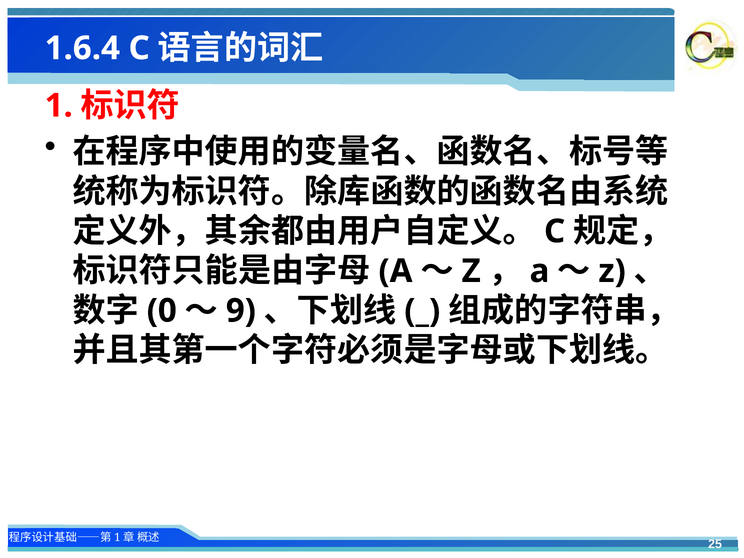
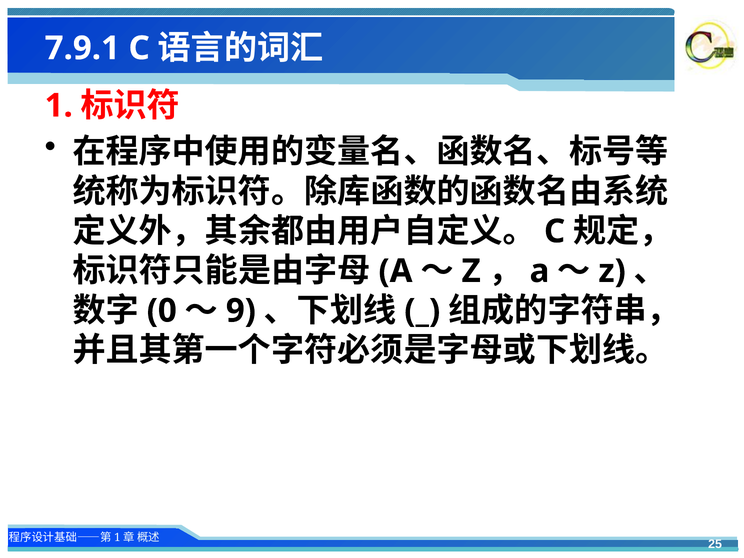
1.6.4: 1.6.4 -> 7.9.1 (82, 48)
